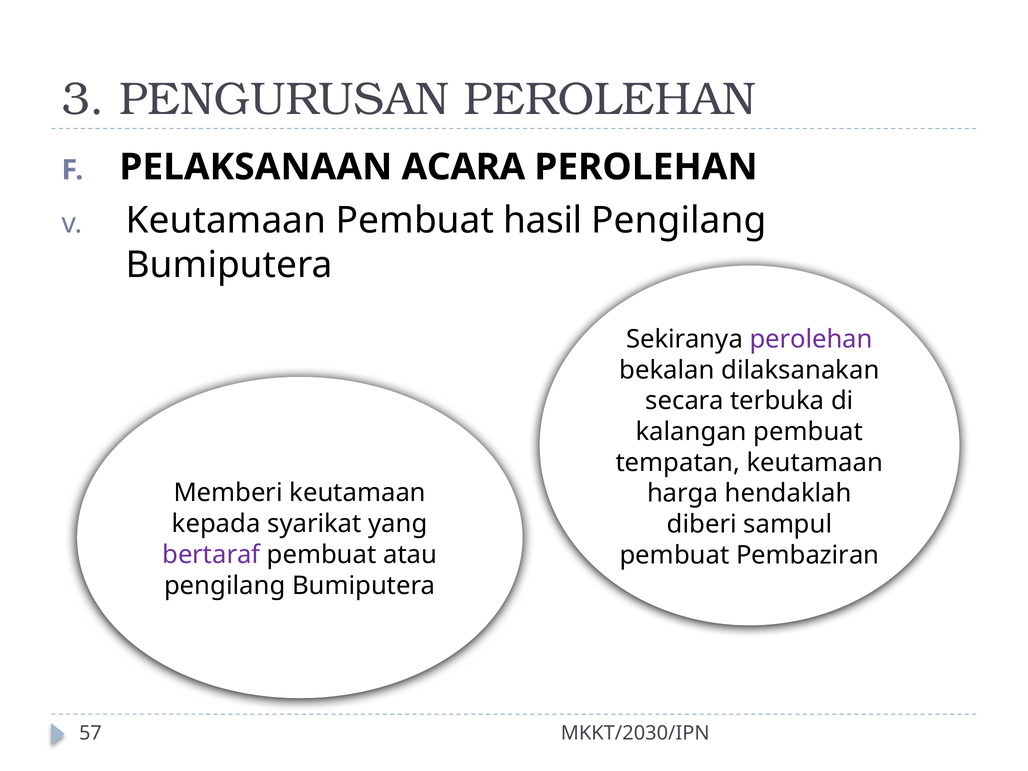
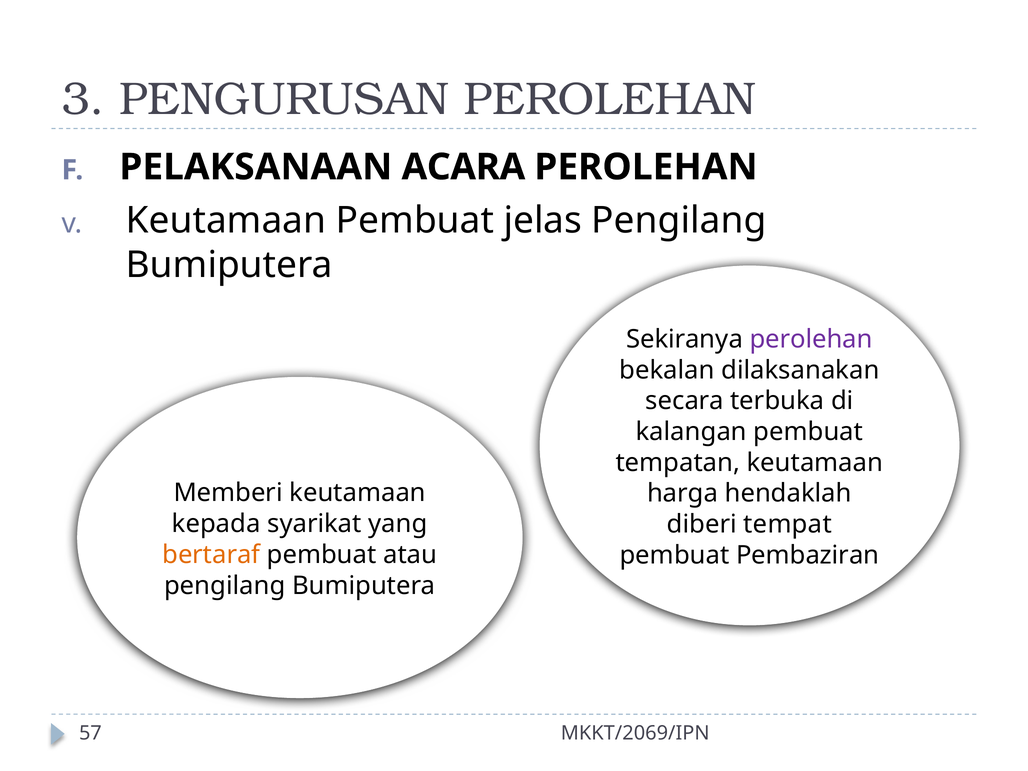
hasil: hasil -> jelas (543, 220)
sampul: sampul -> tempat (788, 524)
bertaraf colour: purple -> orange (211, 555)
MKKT/2030/IPN: MKKT/2030/IPN -> MKKT/2069/IPN (635, 733)
